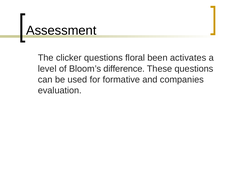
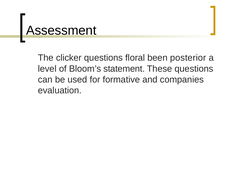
activates: activates -> posterior (188, 58)
difference: difference -> statement (124, 69)
